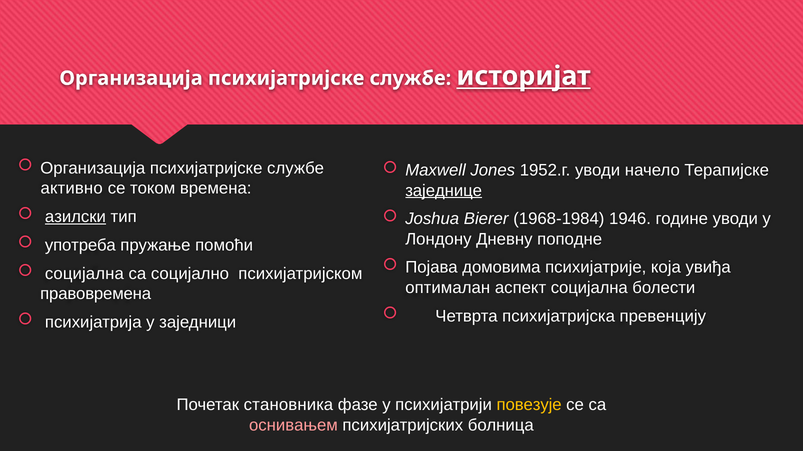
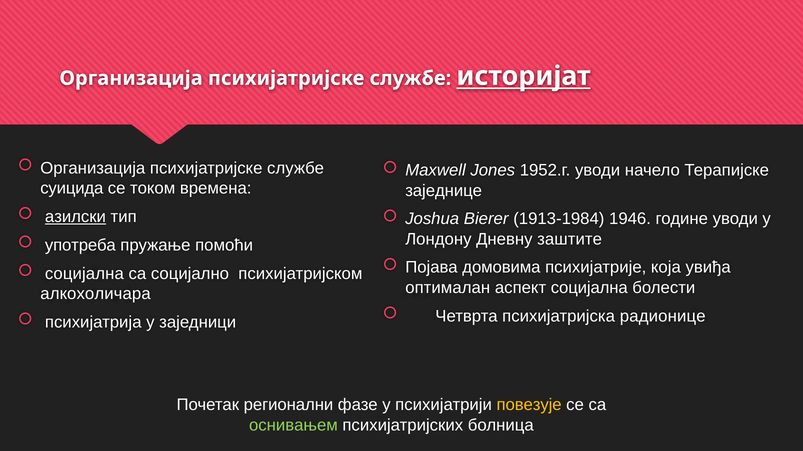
активно: активно -> суицида (72, 188)
заједнице underline: present -> none (444, 191)
1968-1984: 1968-1984 -> 1913-1984 (559, 219)
поподне: поподне -> заштите (570, 239)
правовремена: правовремена -> алкохоличара (96, 294)
превенцију: превенцију -> радионице (663, 316)
становника: становника -> регионални (289, 406)
оснивањем colour: pink -> light green (293, 426)
